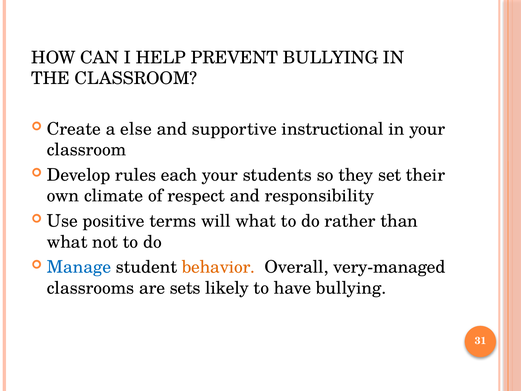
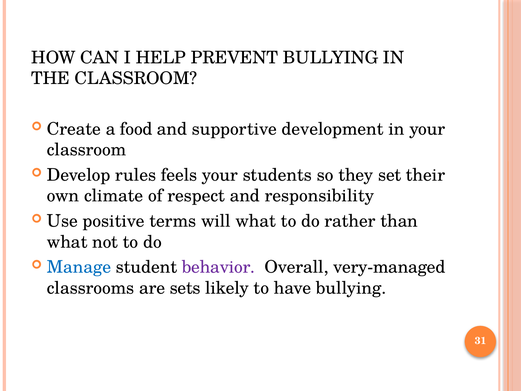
else: else -> food (136, 129)
instructional: instructional -> development (333, 129)
each: each -> feels (179, 175)
behavior colour: orange -> purple (218, 267)
